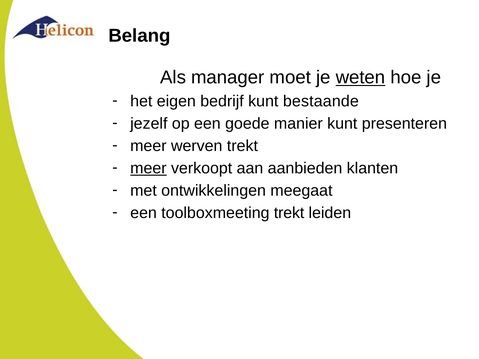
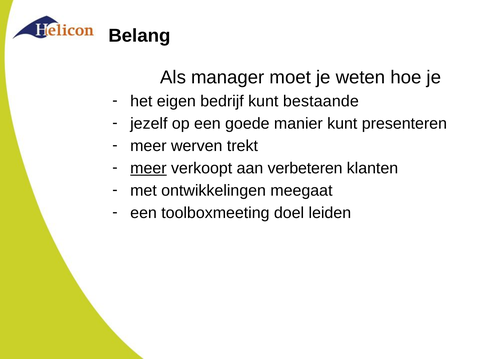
weten underline: present -> none (361, 78)
aanbieden: aanbieden -> verbeteren (305, 168)
toolboxmeeting trekt: trekt -> doel (289, 213)
